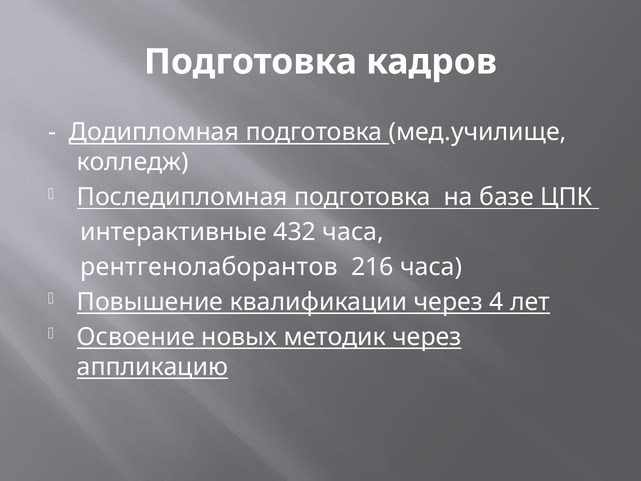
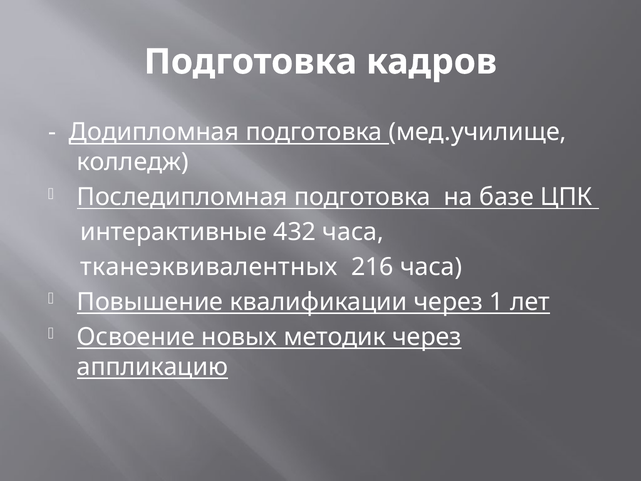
рентгенолаборантов: рентгенолаборантов -> тканеэквивалентных (209, 267)
4: 4 -> 1 (497, 302)
